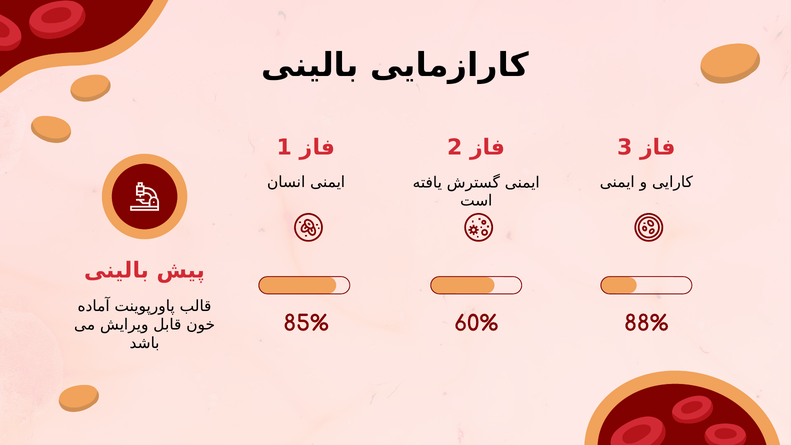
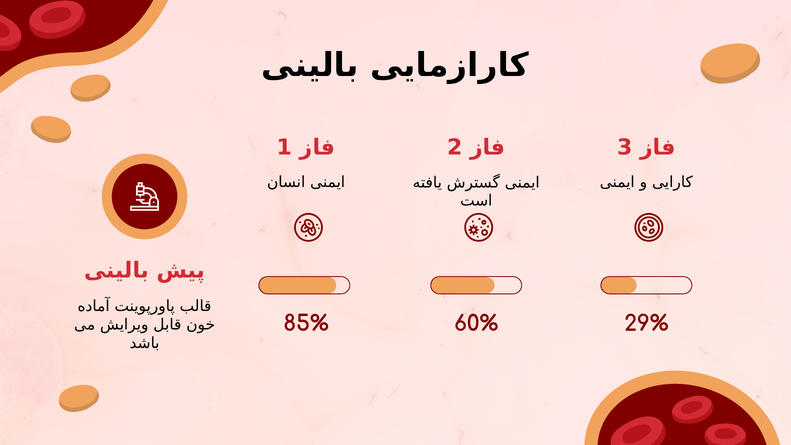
88%: 88% -> 29% (646, 324)
